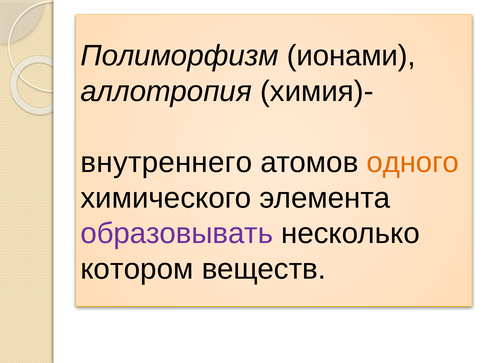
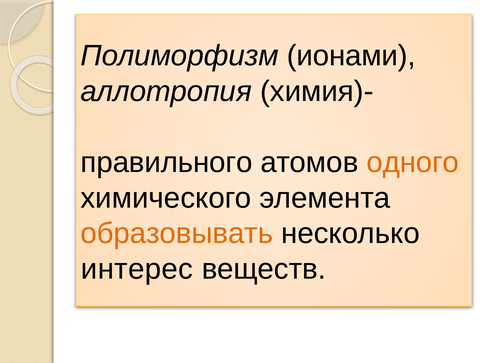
внутреннего: внутреннего -> правильного (167, 162)
образовывать colour: purple -> orange (177, 233)
котором: котором -> интерес (137, 269)
